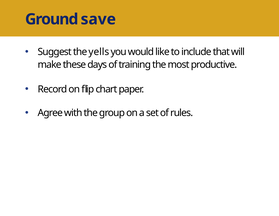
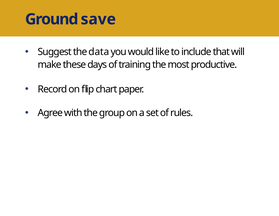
yells: yells -> data (99, 52)
